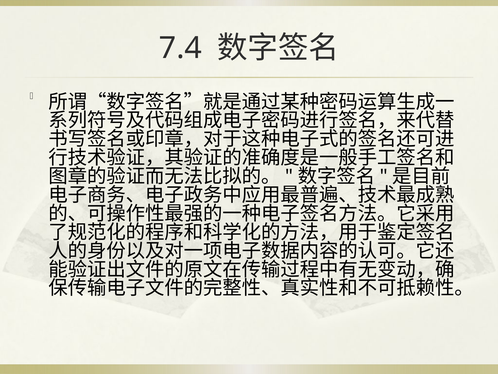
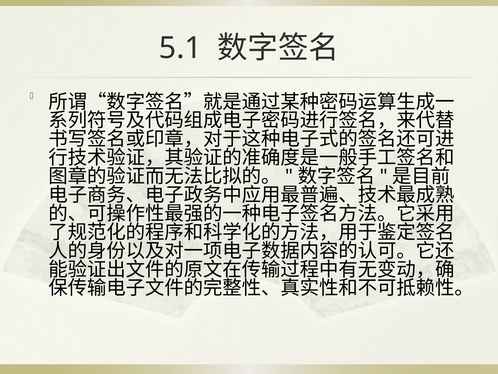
7.4: 7.4 -> 5.1 (180, 48)
